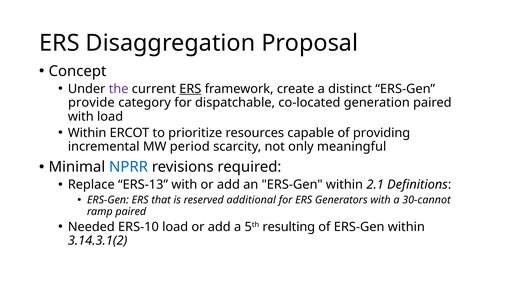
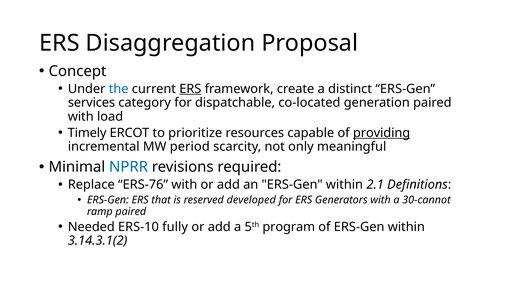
the colour: purple -> blue (119, 89)
provide: provide -> services (91, 103)
Within: Within -> Timely (87, 133)
providing underline: none -> present (382, 133)
ERS-13: ERS-13 -> ERS-76 (143, 185)
additional: additional -> developed (251, 200)
ERS-10 load: load -> fully (175, 227)
resulting: resulting -> program (289, 227)
